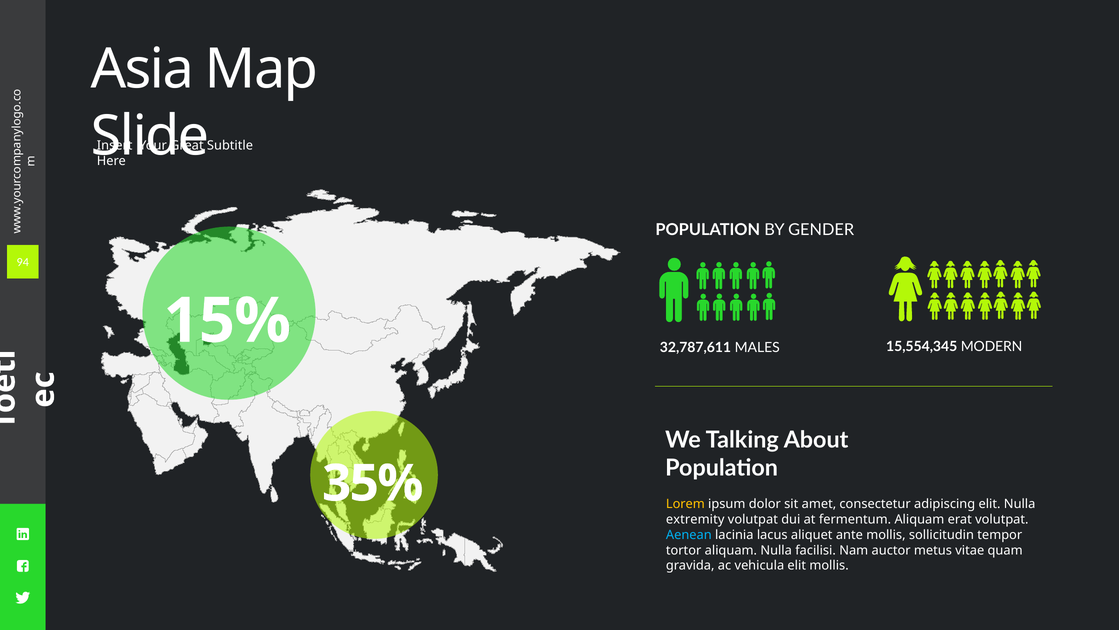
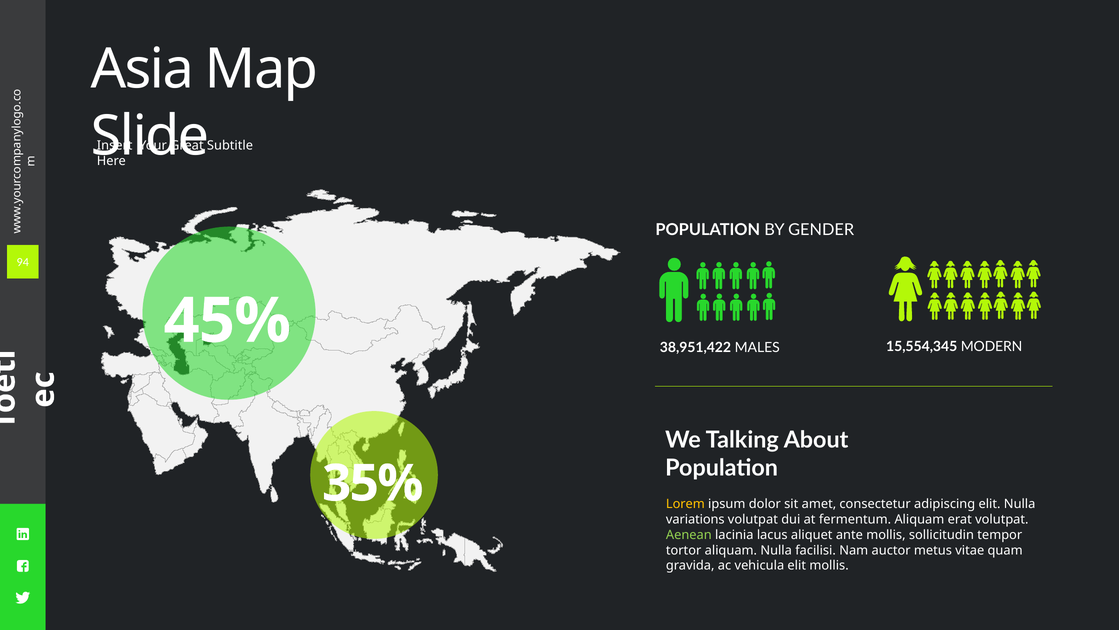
15%: 15% -> 45% (227, 321)
32,787,611: 32,787,611 -> 38,951,422 (695, 347)
extremity: extremity -> variations (695, 519)
Aenean colour: light blue -> light green (689, 534)
